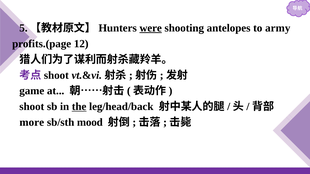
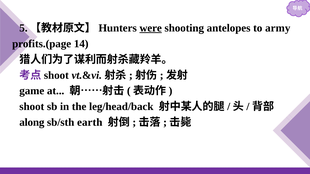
12: 12 -> 14 (81, 44)
the underline: present -> none (79, 107)
more: more -> along (32, 123)
mood: mood -> earth (90, 123)
